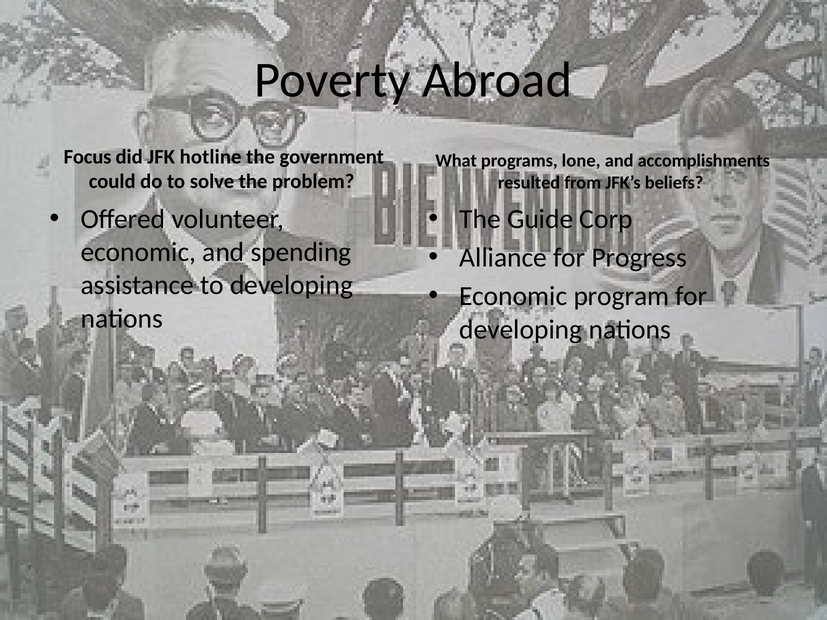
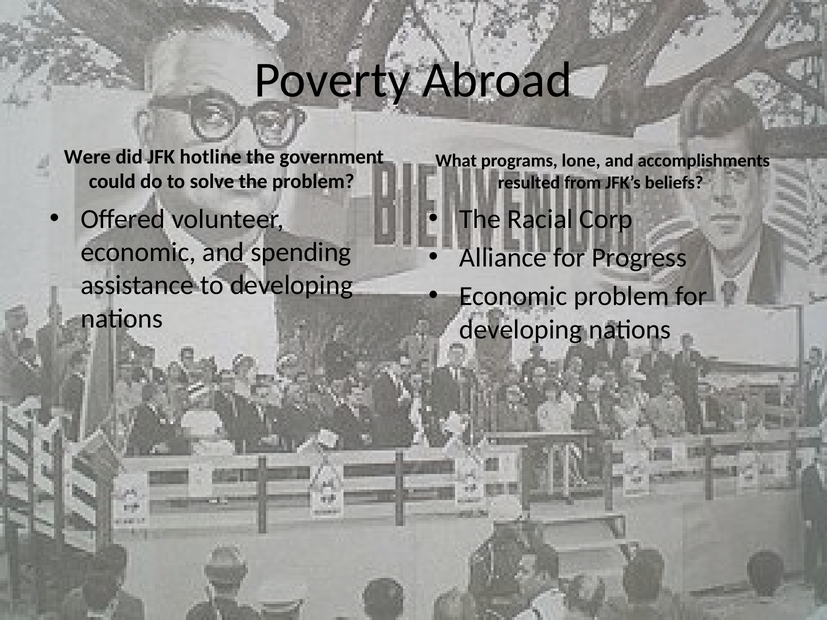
Focus: Focus -> Were (87, 157)
Guide: Guide -> Racial (540, 219)
Economic program: program -> problem (621, 296)
